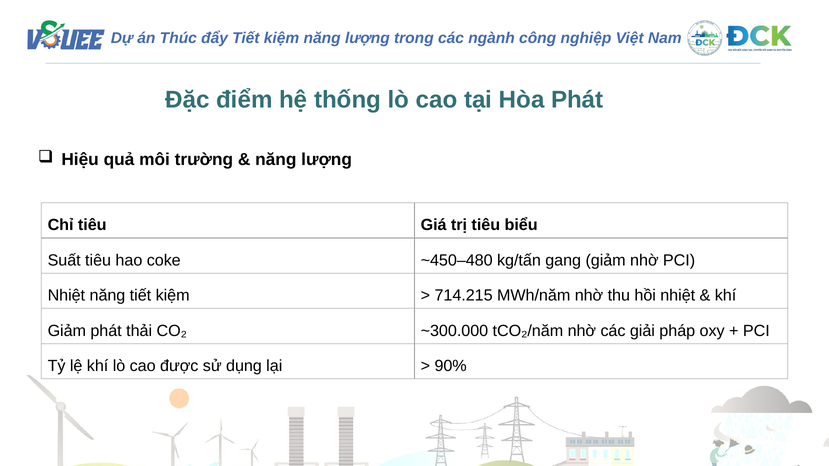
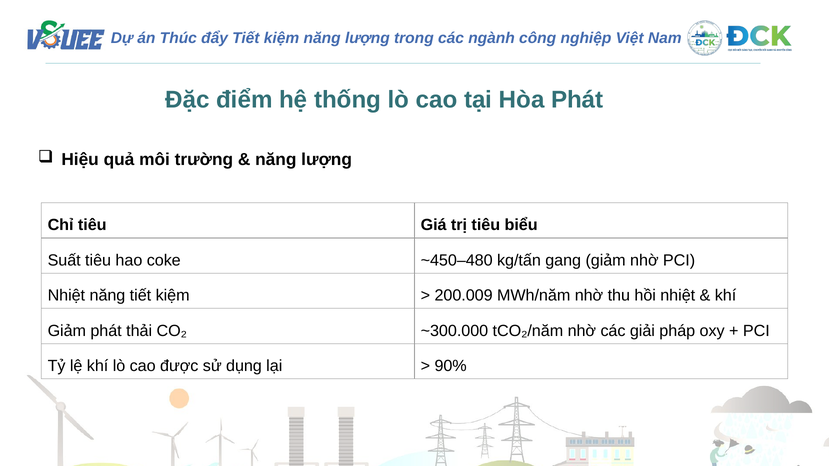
714.215: 714.215 -> 200.009 (464, 296)
